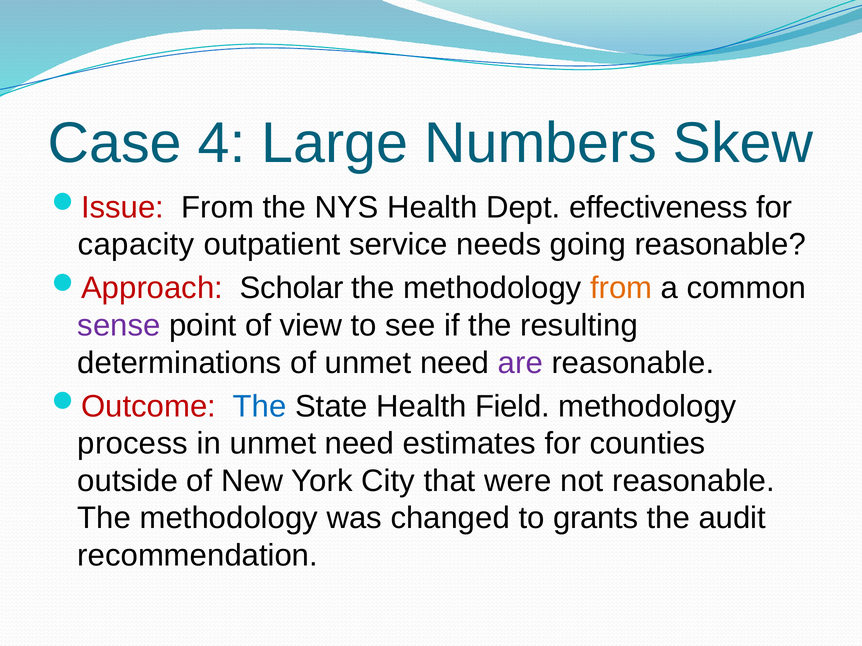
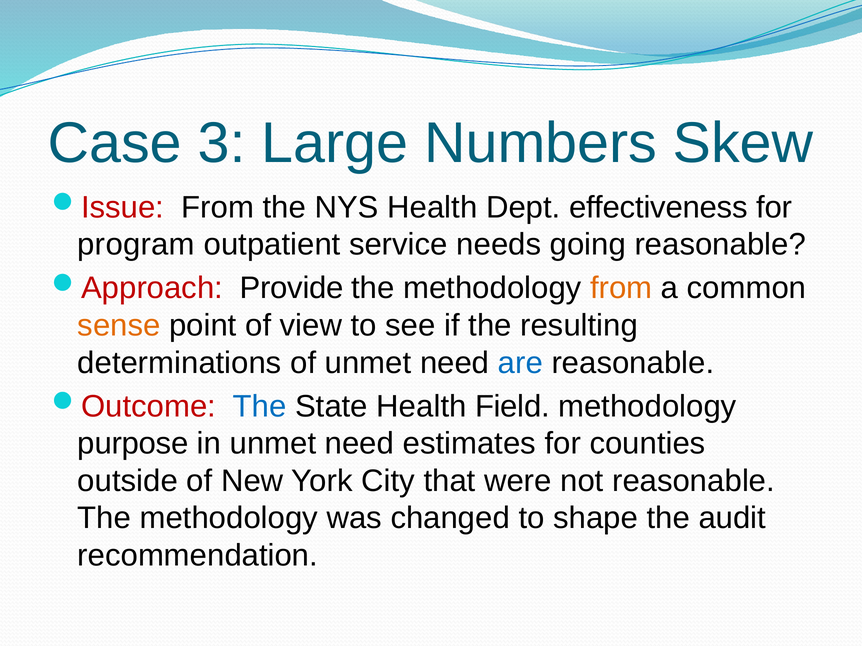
4: 4 -> 3 (222, 144)
capacity: capacity -> program (136, 245)
Scholar: Scholar -> Provide (292, 288)
sense colour: purple -> orange (119, 326)
are colour: purple -> blue (520, 363)
process: process -> purpose (133, 444)
grants: grants -> shape (596, 519)
